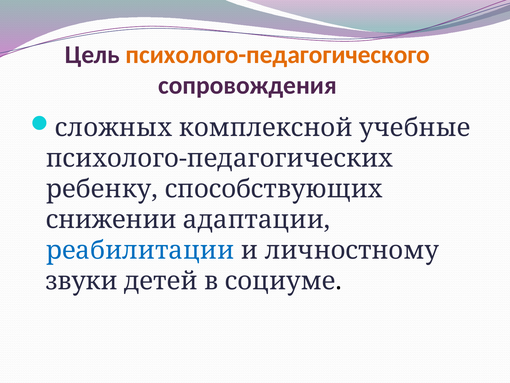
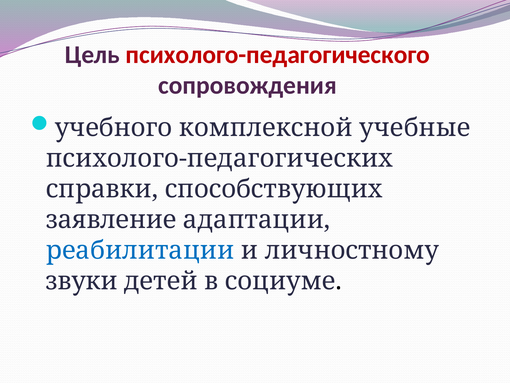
психолого-педагогического colour: orange -> red (278, 55)
сложных: сложных -> учебного (114, 128)
ребенку: ребенку -> справки (102, 189)
снижении: снижении -> заявление (111, 219)
